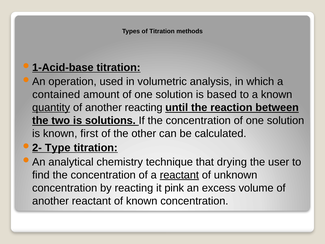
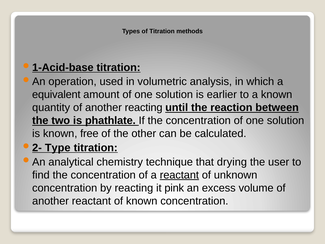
contained: contained -> equivalent (56, 95)
based: based -> earlier (222, 95)
quantity underline: present -> none (51, 108)
solutions: solutions -> phathlate (110, 121)
first: first -> free (89, 134)
